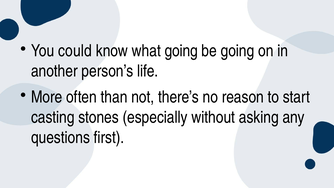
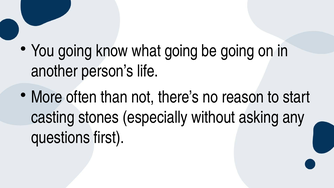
You could: could -> going (75, 51)
